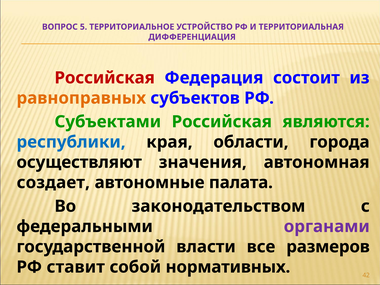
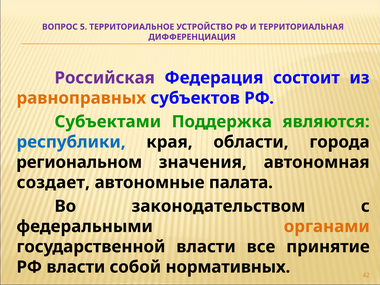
Российская colour: red -> purple (105, 78)
Субъектами Российская: Российская -> Поддержка (222, 122)
осуществляют: осуществляют -> региональном (79, 162)
органами colour: purple -> orange (327, 226)
размеров: размеров -> принятие (328, 247)
РФ ставит: ставит -> власти (76, 267)
